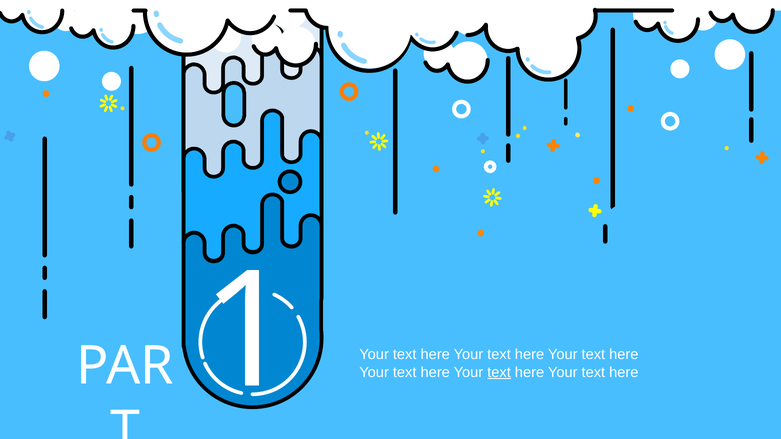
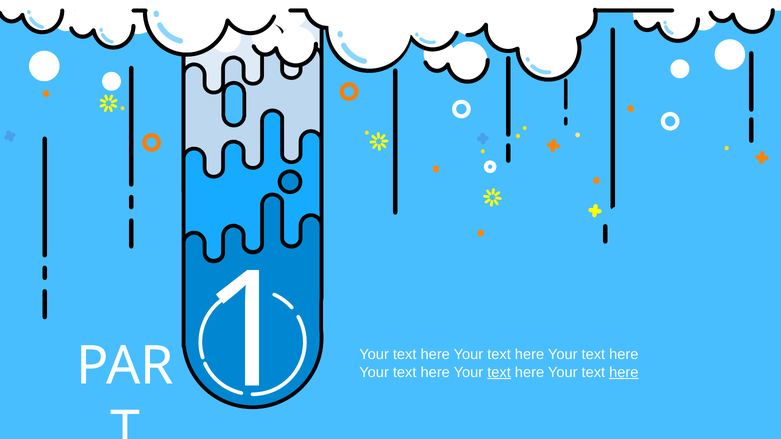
here underline: none -> present (624, 372)
